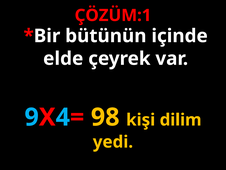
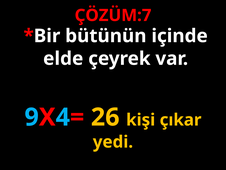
ÇÖZÜM:1: ÇÖZÜM:1 -> ÇÖZÜM:7 (113, 15)
98: 98 -> 26 (105, 117)
dilim: dilim -> çıkar (181, 120)
